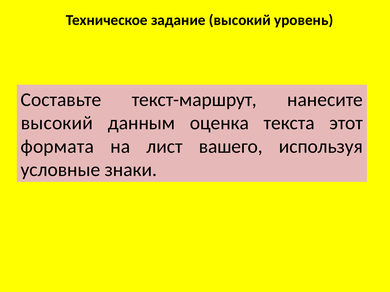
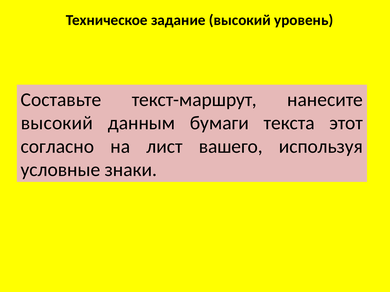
оценка: оценка -> бумаги (219, 123)
формата: формата -> согласно (57, 147)
